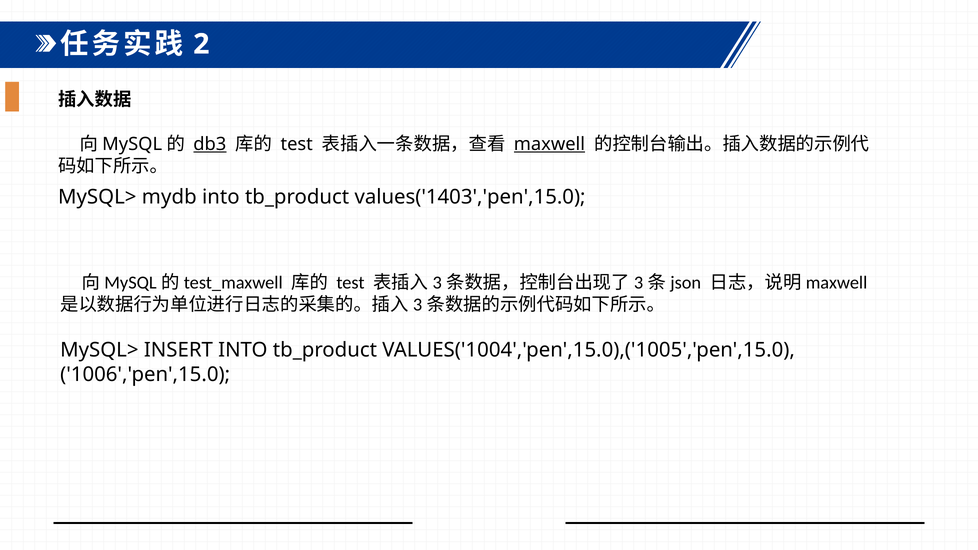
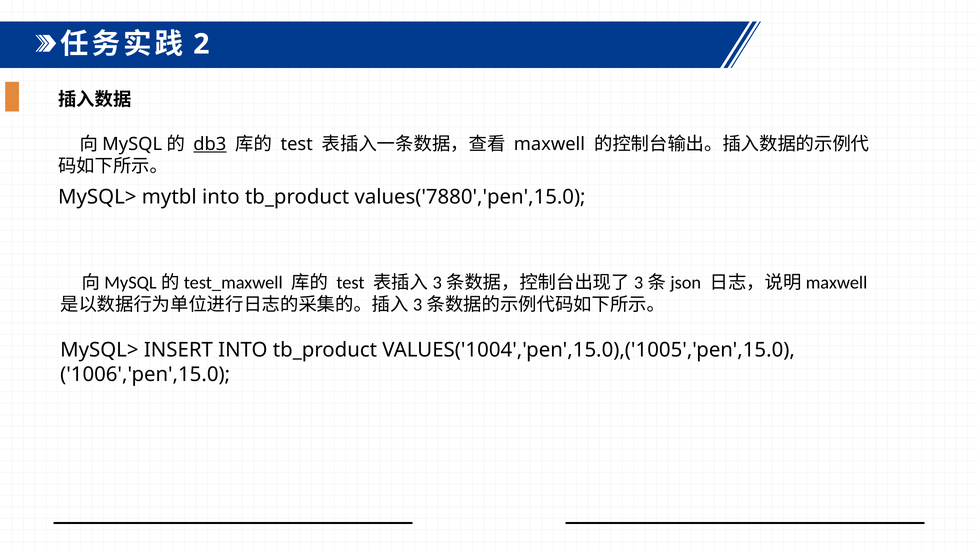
maxwell underline: present -> none (549, 144)
mydb: mydb -> mytbl (169, 197)
values('1403','pen',15.0: values('1403','pen',15.0 -> values('7880','pen',15.0 (470, 197)
